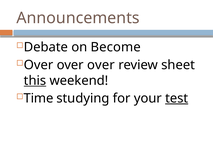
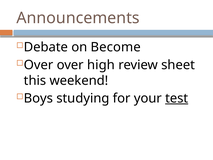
over: over -> high (101, 65)
this underline: present -> none (35, 80)
Time: Time -> Boys (38, 98)
